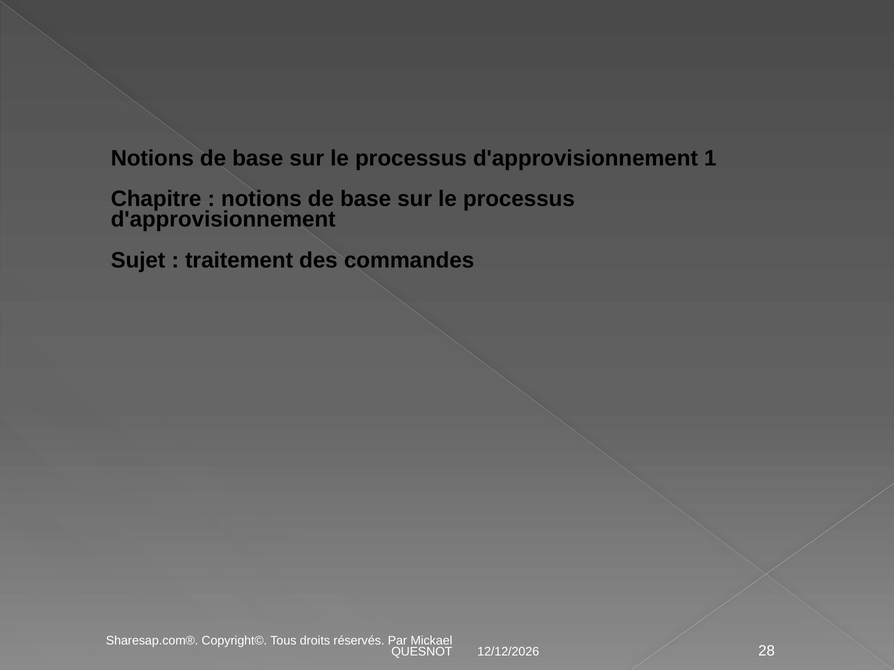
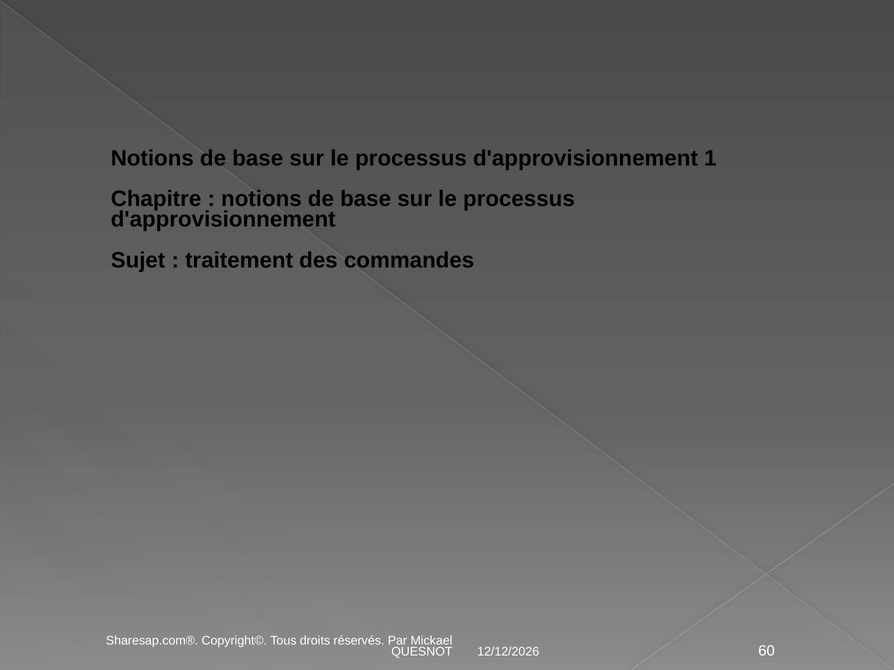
28: 28 -> 60 (767, 651)
